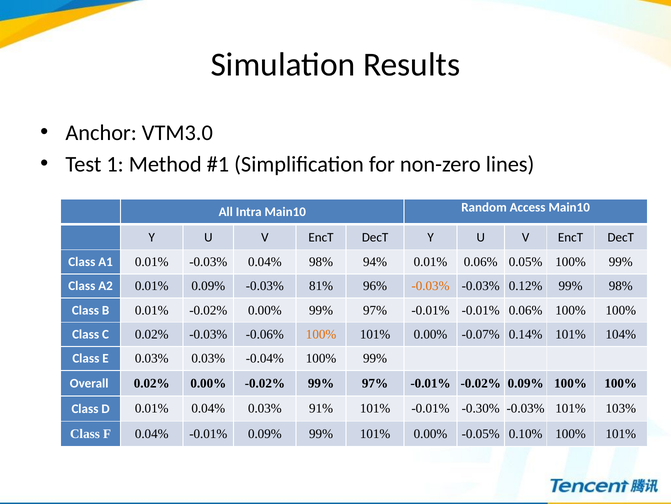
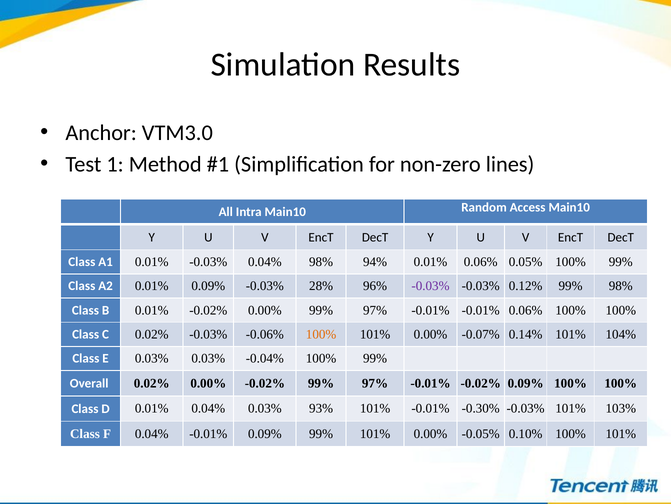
81%: 81% -> 28% (321, 286)
-0.03% colour: orange -> purple (430, 286)
91%: 91% -> 93% (321, 408)
